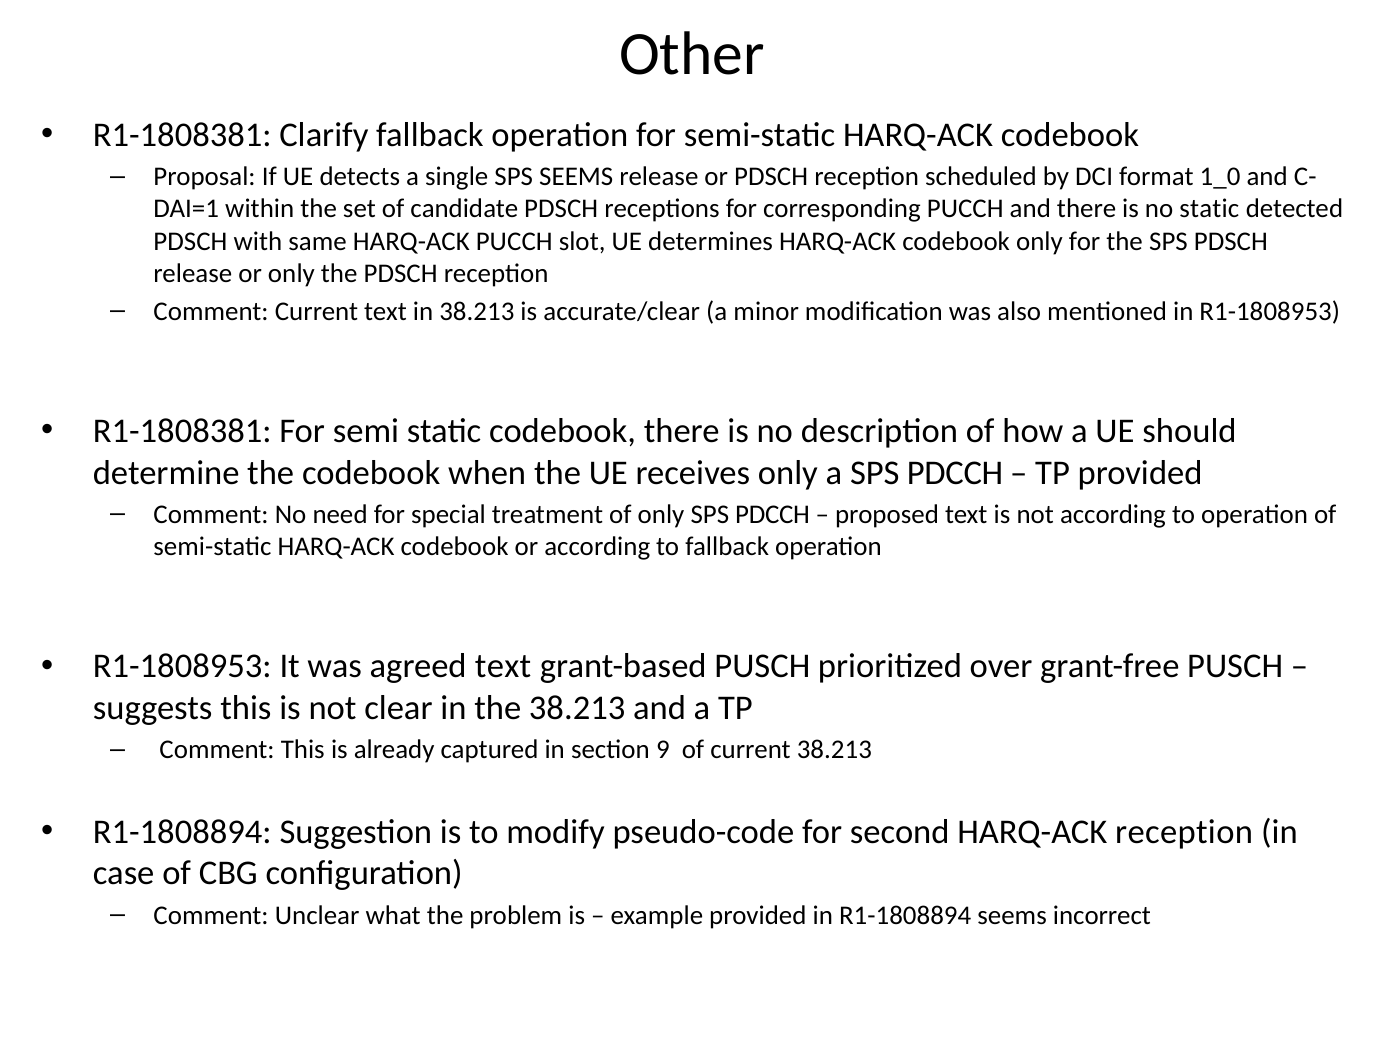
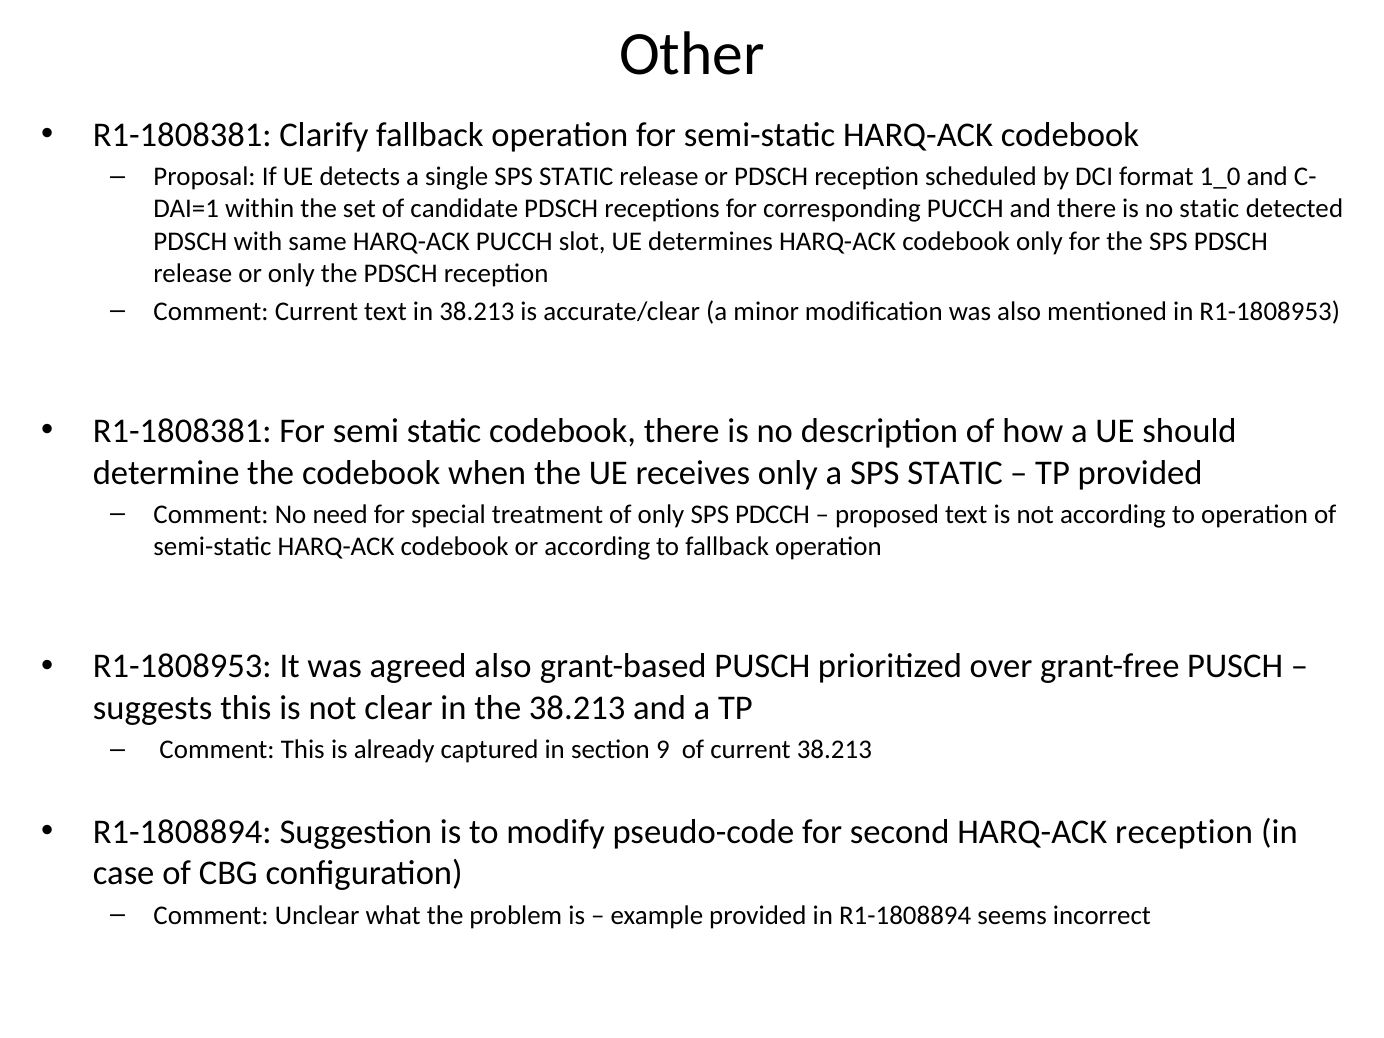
single SPS SEEMS: SEEMS -> STATIC (576, 177)
a SPS PDCCH: PDCCH -> STATIC (955, 473)
agreed text: text -> also (503, 667)
